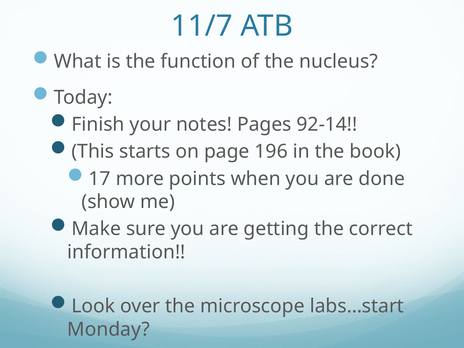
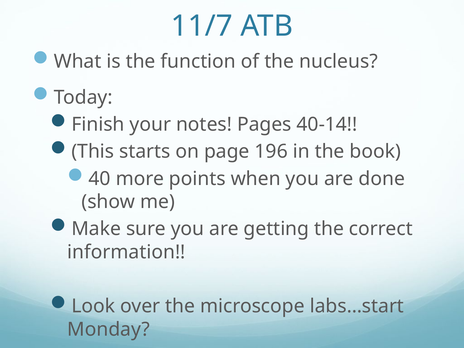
92-14: 92-14 -> 40-14 (327, 124)
17: 17 -> 40 (100, 179)
